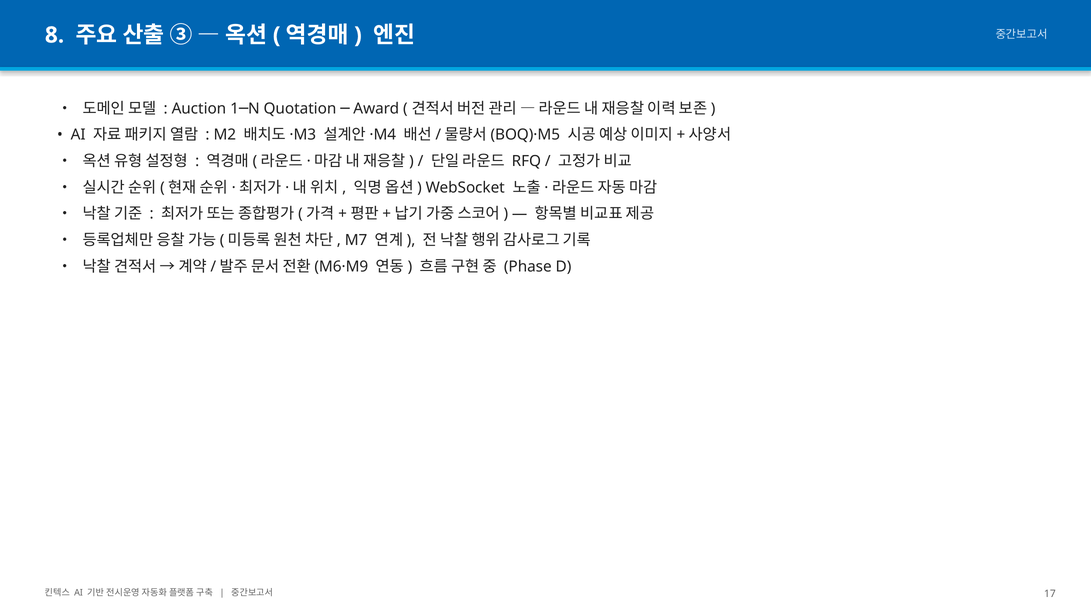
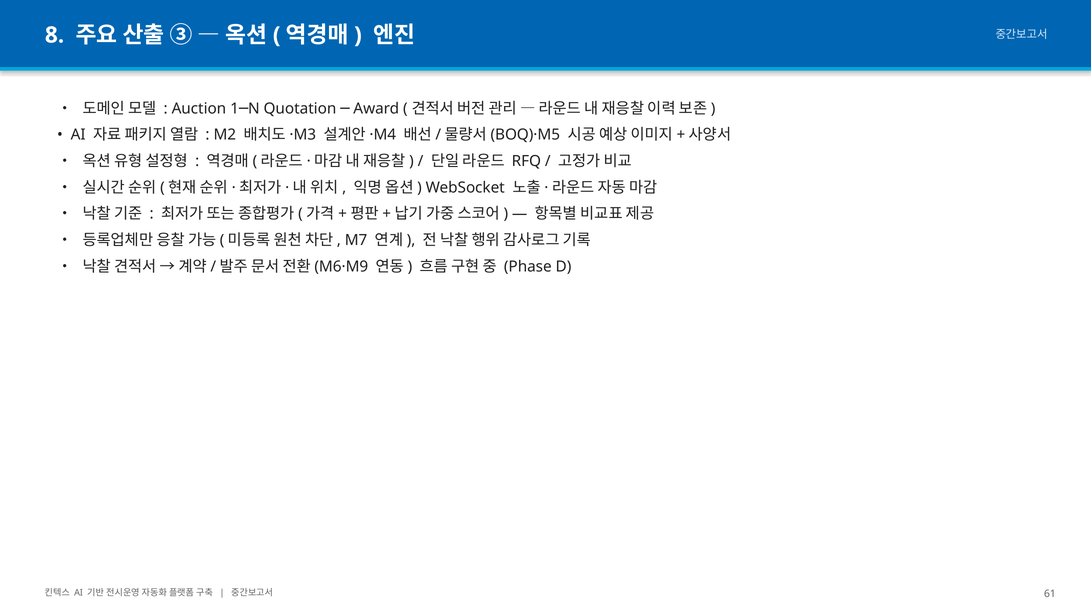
17: 17 -> 61 (1050, 593)
